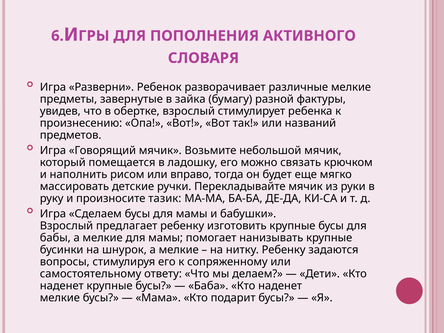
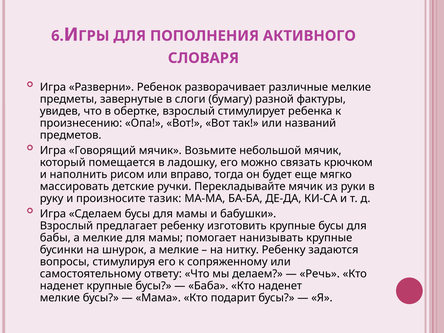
зайка: зайка -> слоги (190, 99)
Дети: Дети -> Речь (320, 274)
